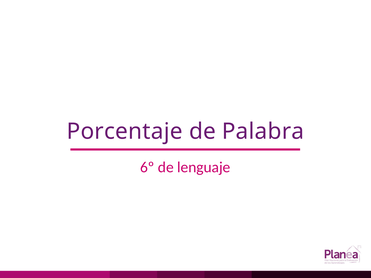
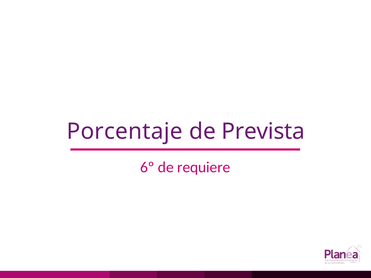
Palabra: Palabra -> Prevista (263, 132)
lenguaje: lenguaje -> requiere (204, 167)
